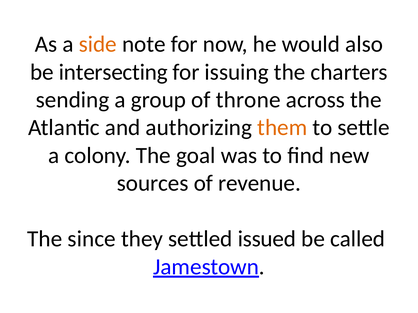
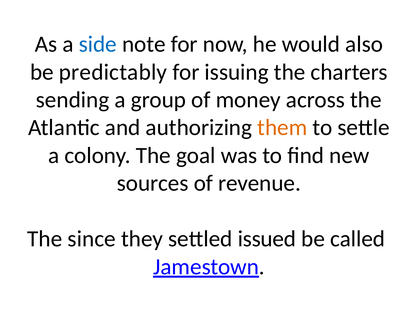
side colour: orange -> blue (98, 44)
intersecting: intersecting -> predictably (113, 72)
throne: throne -> money (248, 100)
